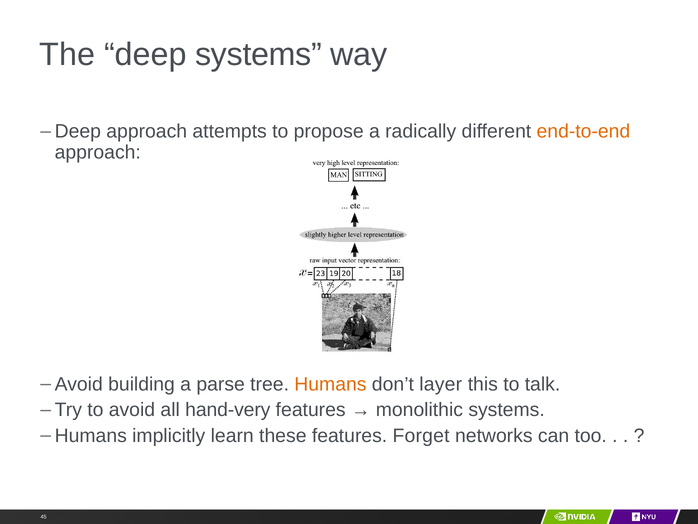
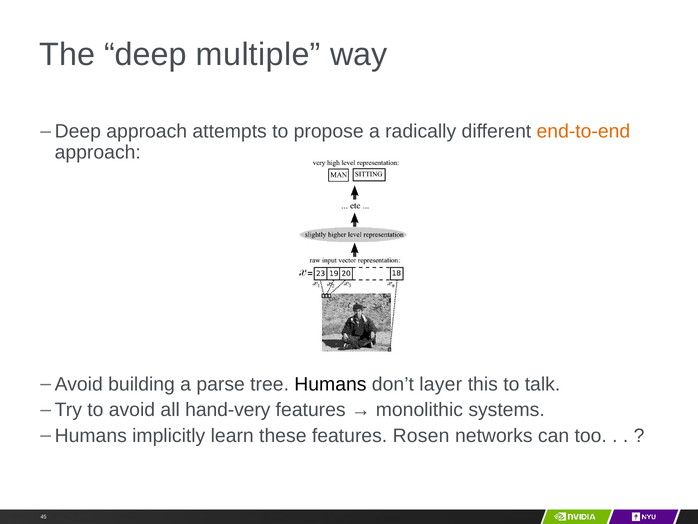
deep systems: systems -> multiple (258, 54)
Humans colour: orange -> black (330, 384)
Forget: Forget -> Rosen (421, 435)
